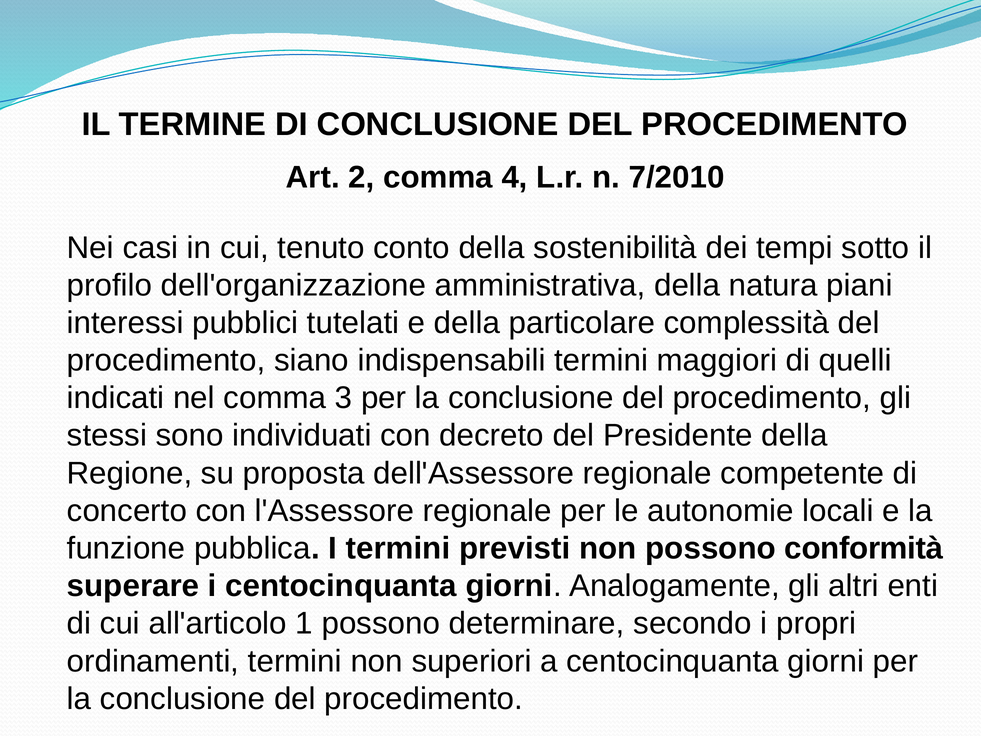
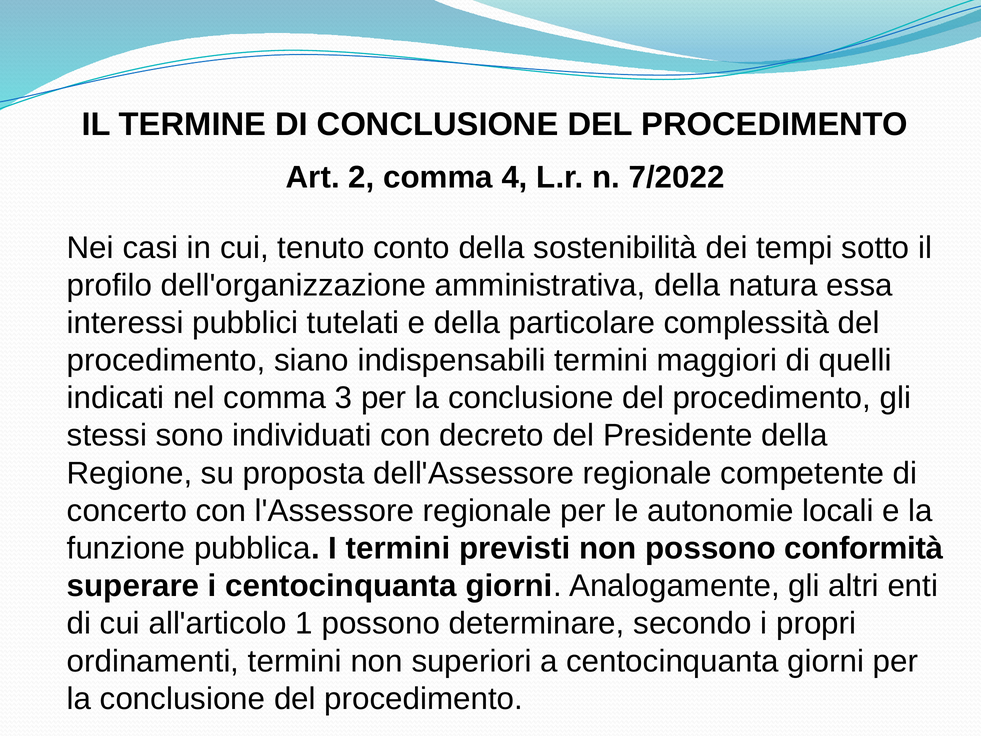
7/2010: 7/2010 -> 7/2022 (677, 177)
piani: piani -> essa (860, 285)
